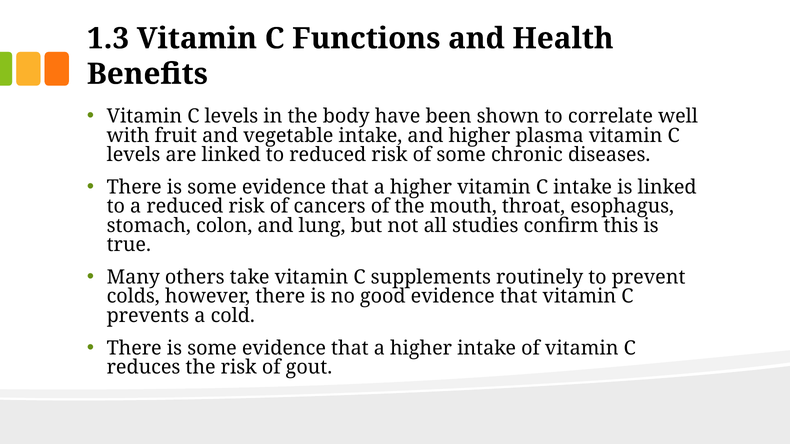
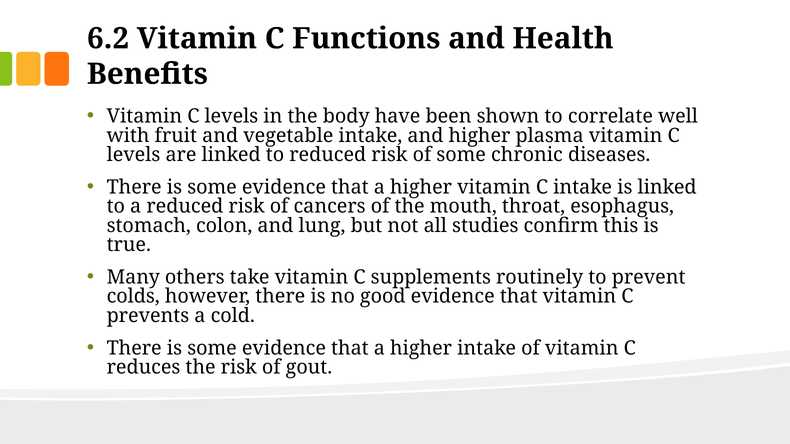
1.3: 1.3 -> 6.2 (108, 39)
